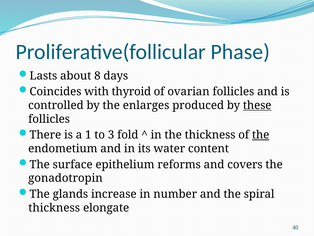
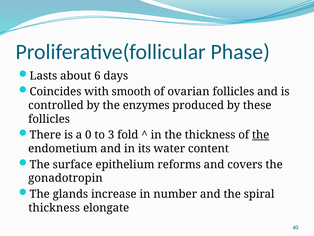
8: 8 -> 6 (97, 76)
thyroid: thyroid -> smooth (131, 92)
enlarges: enlarges -> enzymes (146, 105)
these underline: present -> none (257, 105)
1: 1 -> 0 (88, 135)
